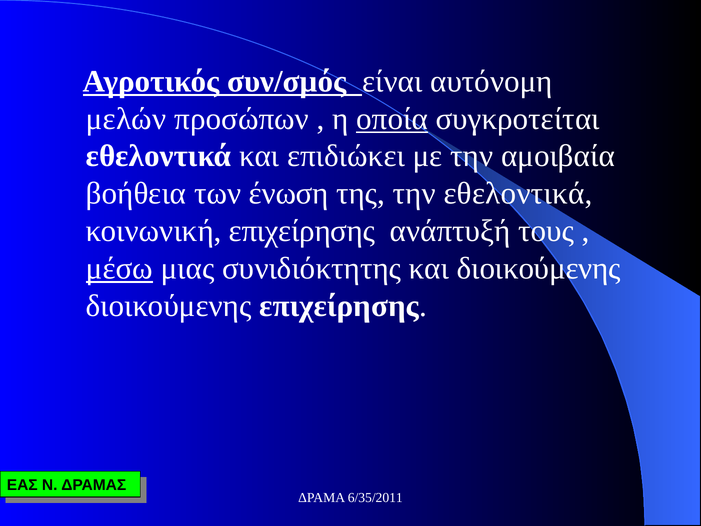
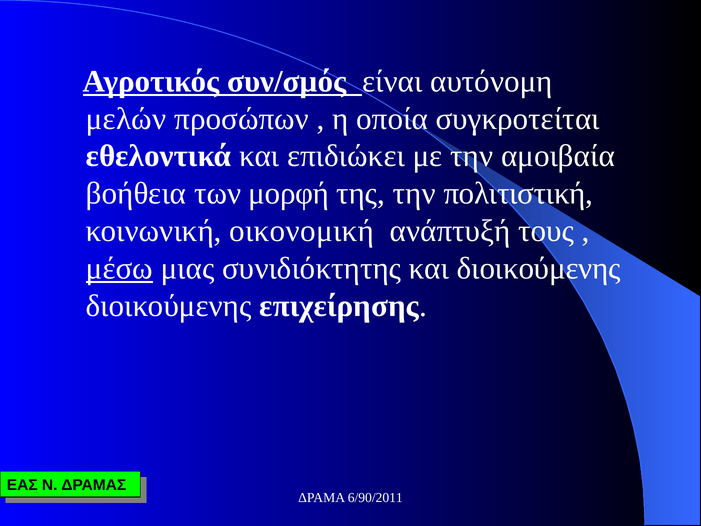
οποία underline: present -> none (392, 119)
ένωση: ένωση -> μορφή (289, 194)
την εθελοντικά: εθελοντικά -> πολιτιστική (518, 194)
κοινωνική επιχείρησης: επιχείρησης -> οικονομική (302, 231)
6/35/2011: 6/35/2011 -> 6/90/2011 (375, 497)
